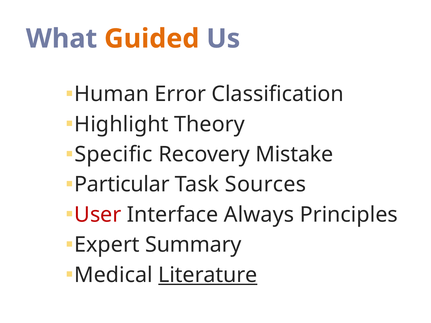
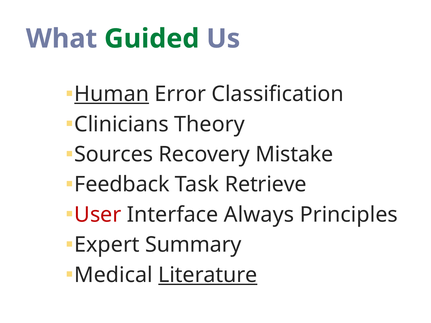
Guided colour: orange -> green (152, 39)
Human underline: none -> present (112, 94)
Highlight: Highlight -> Clinicians (122, 124)
Specific: Specific -> Sources (114, 155)
Particular: Particular -> Feedback (122, 185)
Sources: Sources -> Retrieve (266, 185)
